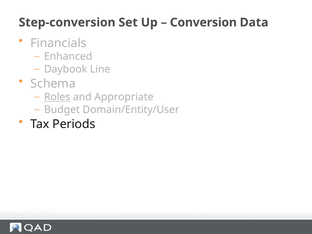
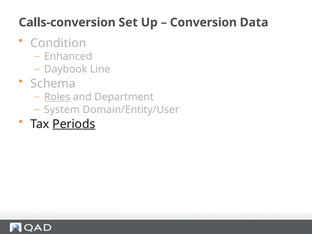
Step-conversion: Step-conversion -> Calls-conversion (67, 22)
Financials: Financials -> Condition (58, 43)
Appropriate: Appropriate -> Department (124, 97)
Budget: Budget -> System (62, 110)
Periods underline: none -> present (74, 124)
